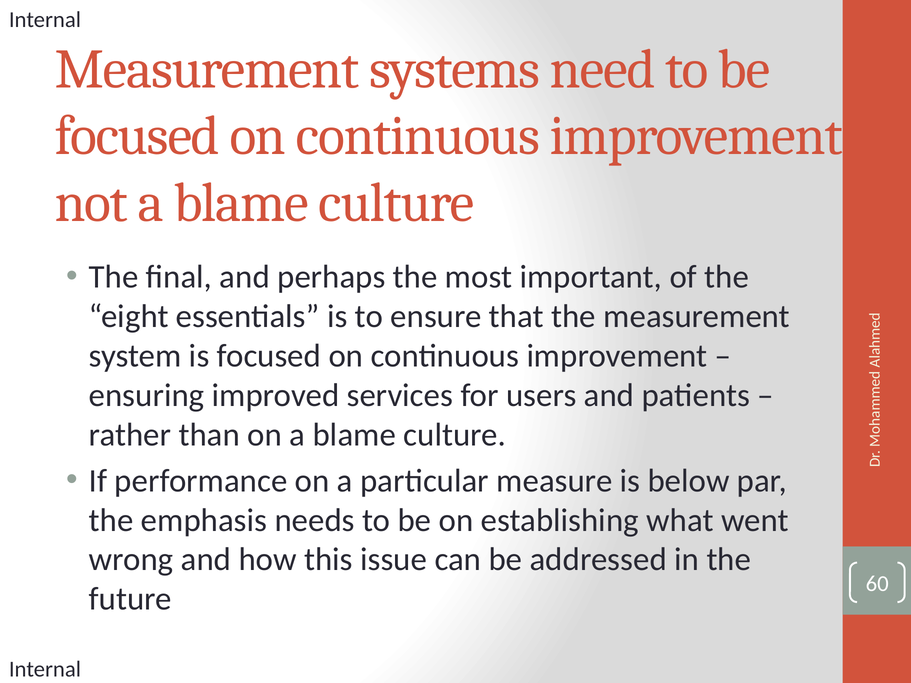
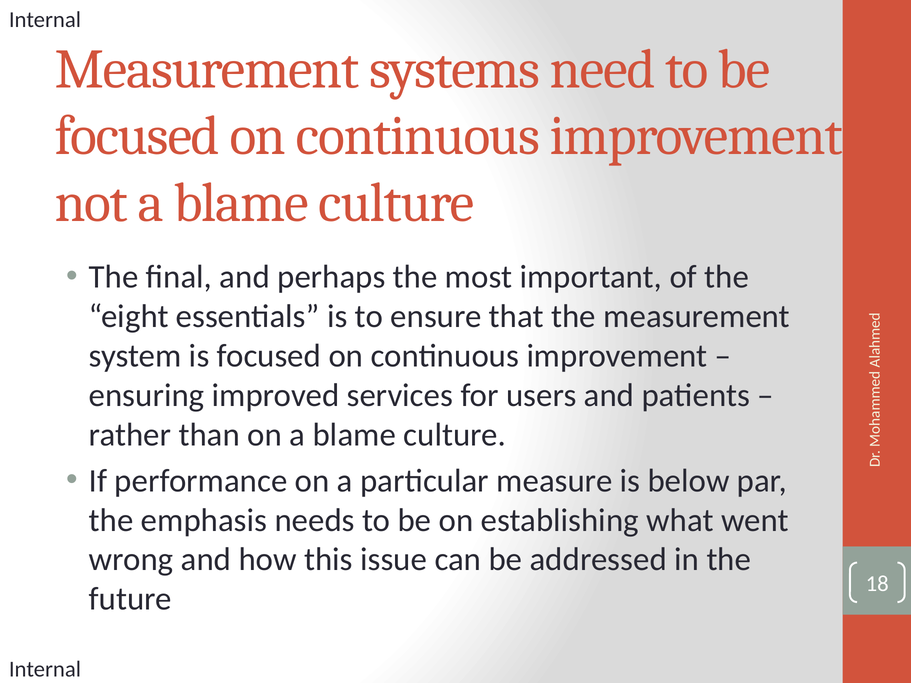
60: 60 -> 18 (877, 584)
